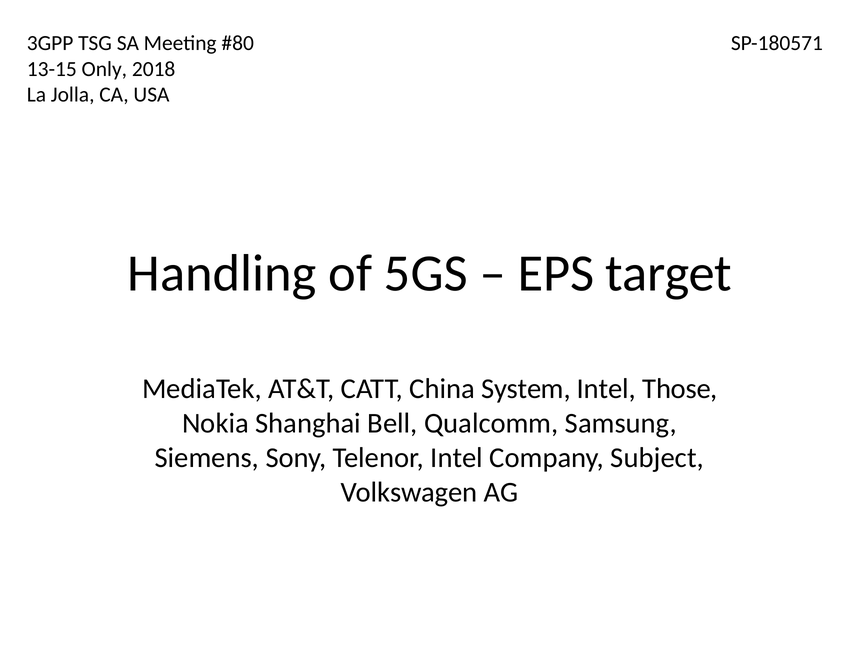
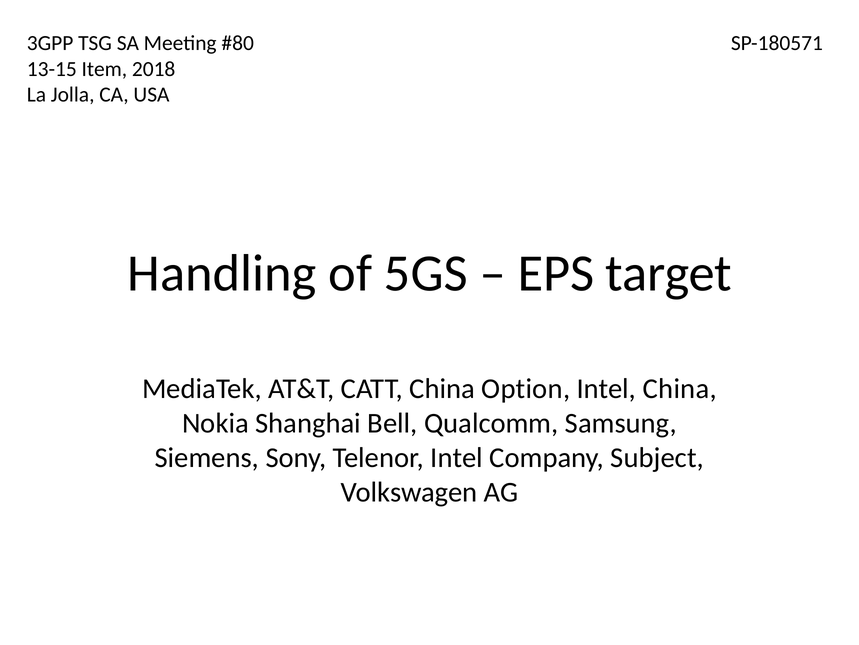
Only: Only -> Item (104, 69)
System: System -> Option (526, 389)
Intel Those: Those -> China (680, 389)
